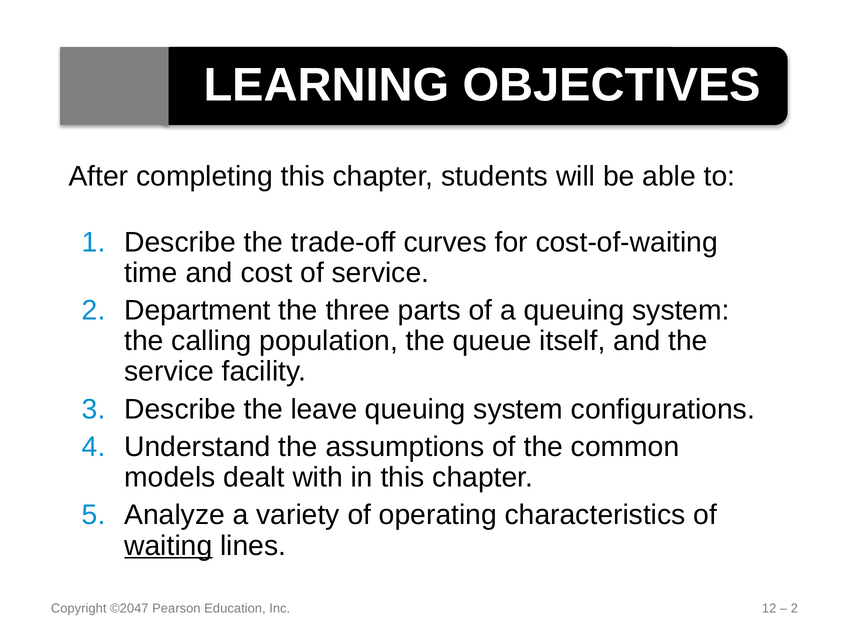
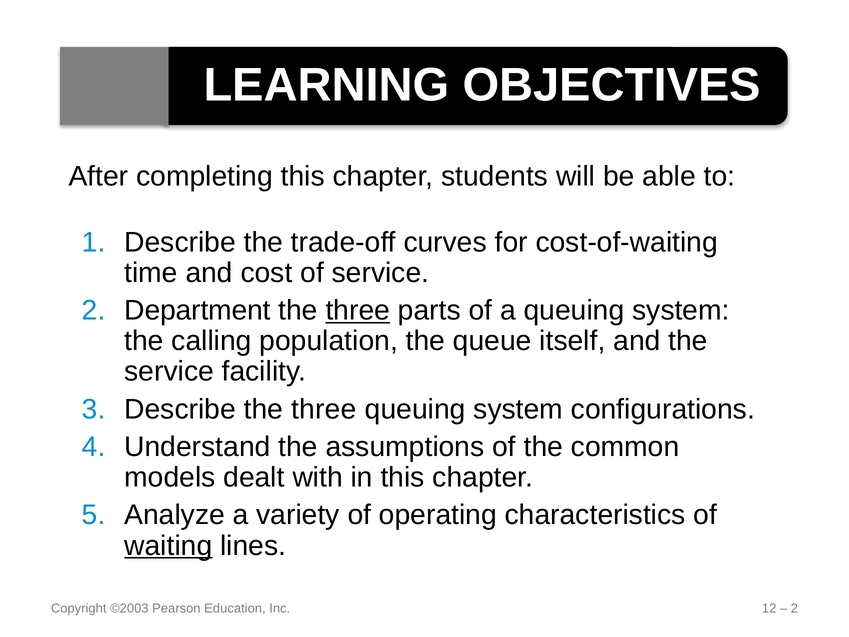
three underline: none -> present (358, 310)
Describe the leave: leave -> three (324, 409)
©2047: ©2047 -> ©2003 (129, 608)
